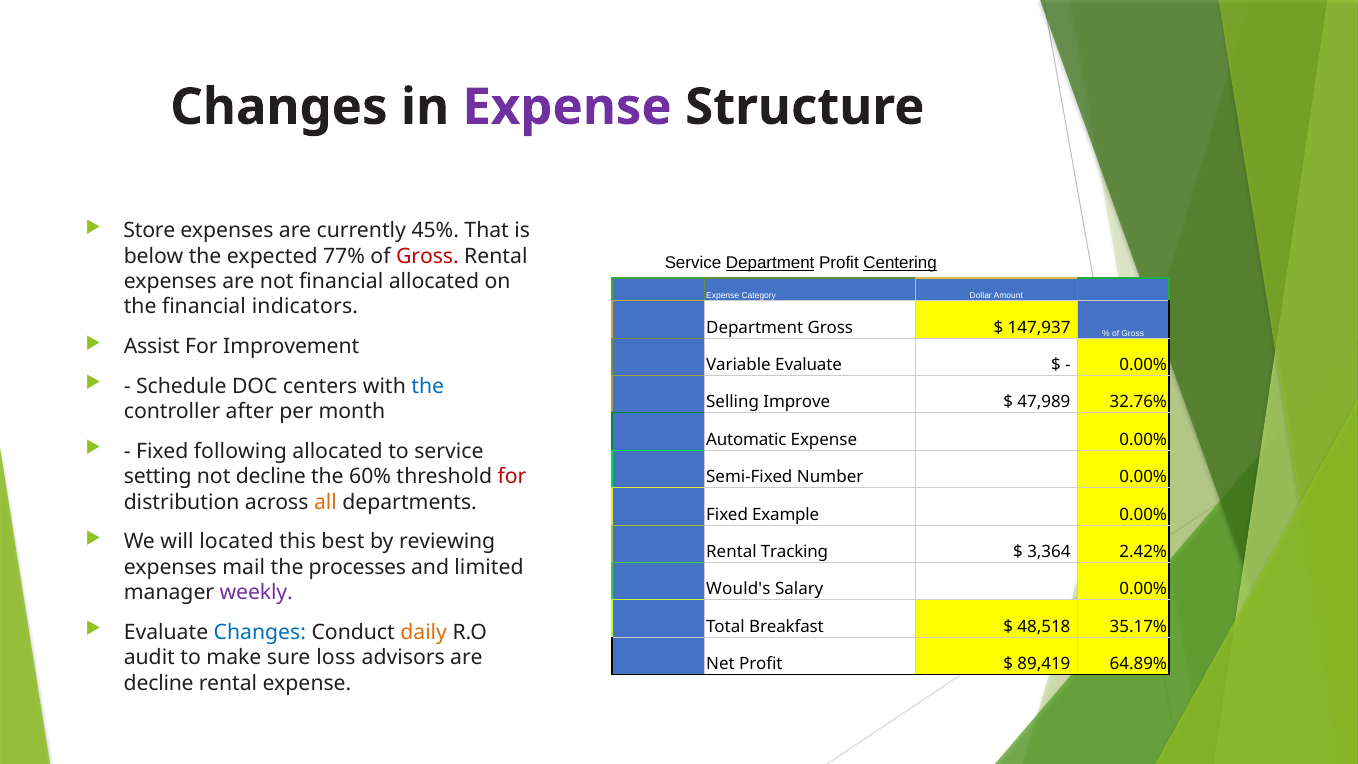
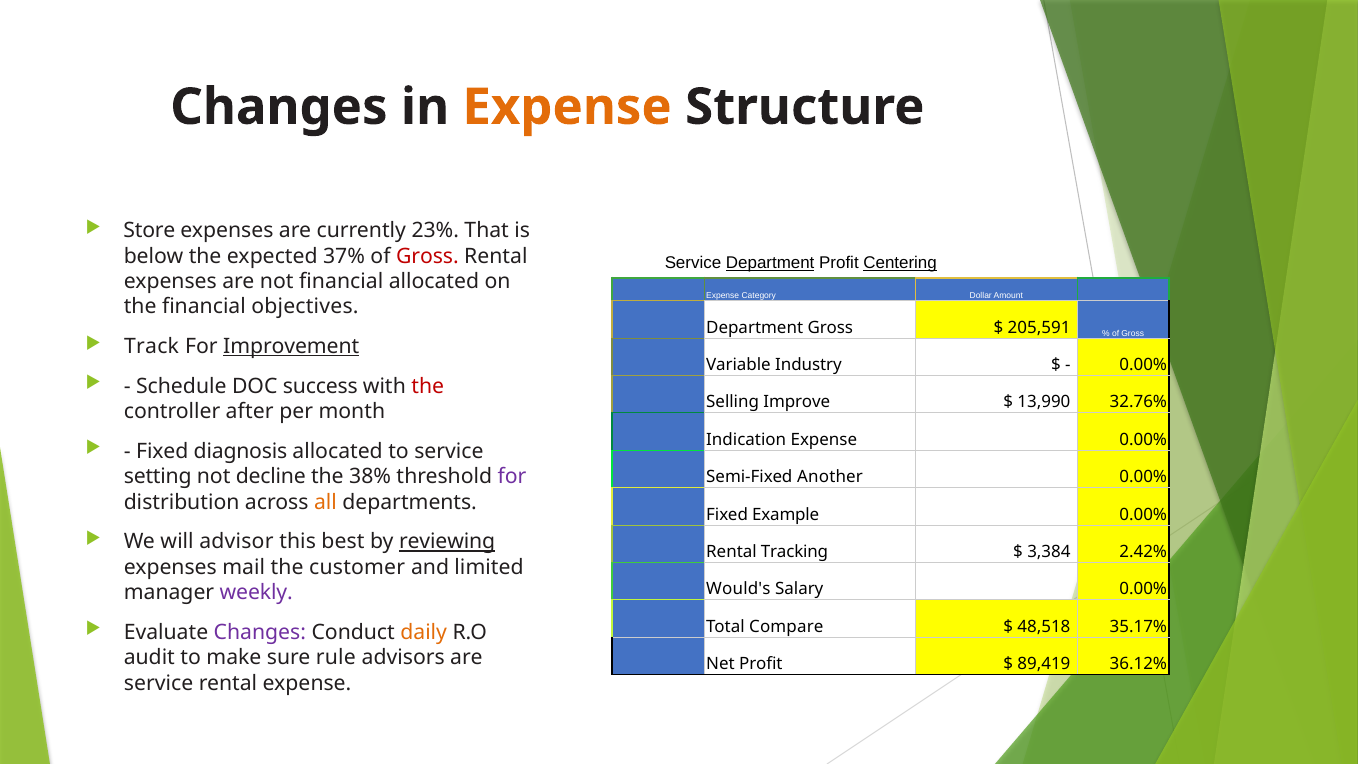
Expense colour: purple -> orange (567, 107)
45%: 45% -> 23% (435, 231)
77%: 77% -> 37% (344, 256)
indicators: indicators -> objectives (305, 307)
147,937: 147,937 -> 205,591 (1039, 328)
Assist: Assist -> Track (152, 347)
Improvement underline: none -> present (291, 347)
Variable Evaluate: Evaluate -> Industry (809, 365)
centers: centers -> success (320, 386)
the colour: blue -> red (428, 386)
47,989: 47,989 -> 13,990 (1044, 402)
Automatic: Automatic -> Indication (746, 440)
following: following -> diagnosis (240, 451)
60%: 60% -> 38% (370, 477)
for colour: red -> purple (512, 477)
Number: Number -> Another (830, 477)
located: located -> advisor (236, 542)
reviewing underline: none -> present (447, 542)
3,364: 3,364 -> 3,384 (1049, 552)
processes: processes -> customer (357, 567)
Breakfast: Breakfast -> Compare (786, 627)
Changes colour: blue -> purple (260, 632)
loss: loss -> rule (336, 658)
64.89%: 64.89% -> 36.12% (1138, 664)
decline: decline -> service (159, 683)
